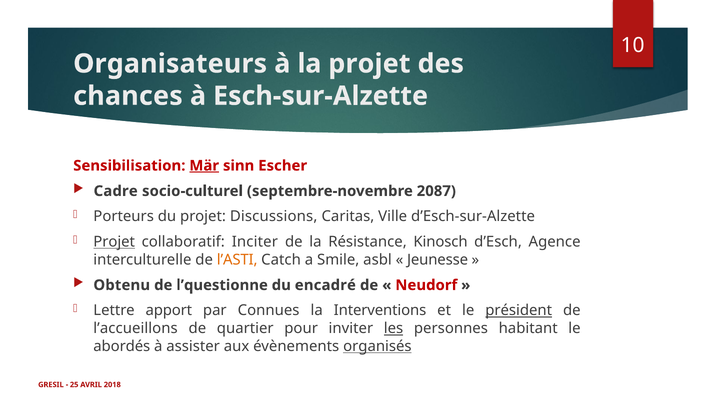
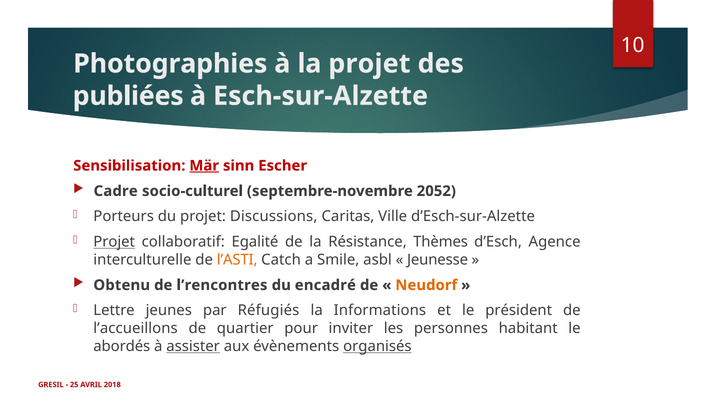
Organisateurs: Organisateurs -> Photographies (170, 64)
chances: chances -> publiées (128, 96)
2087: 2087 -> 2052 (436, 191)
Inciter: Inciter -> Egalité (255, 242)
Kinosch: Kinosch -> Thèmes (441, 242)
l’questionne: l’questionne -> l’rencontres (222, 285)
Neudorf colour: red -> orange (426, 285)
apport: apport -> jeunes (169, 310)
Connues: Connues -> Réfugiés (269, 310)
Interventions: Interventions -> Informations (380, 310)
président underline: present -> none (519, 310)
les underline: present -> none (394, 328)
assister underline: none -> present (193, 346)
